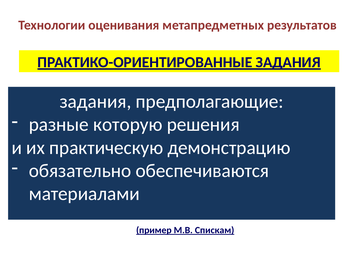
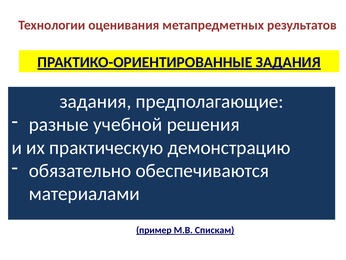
которую: которую -> учебной (128, 124)
